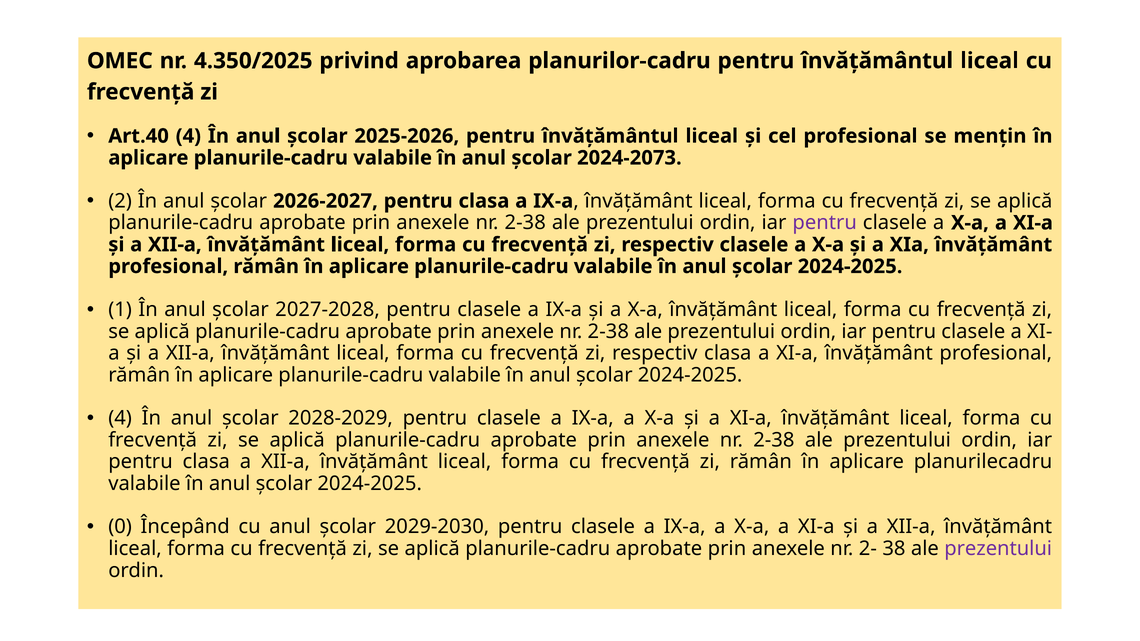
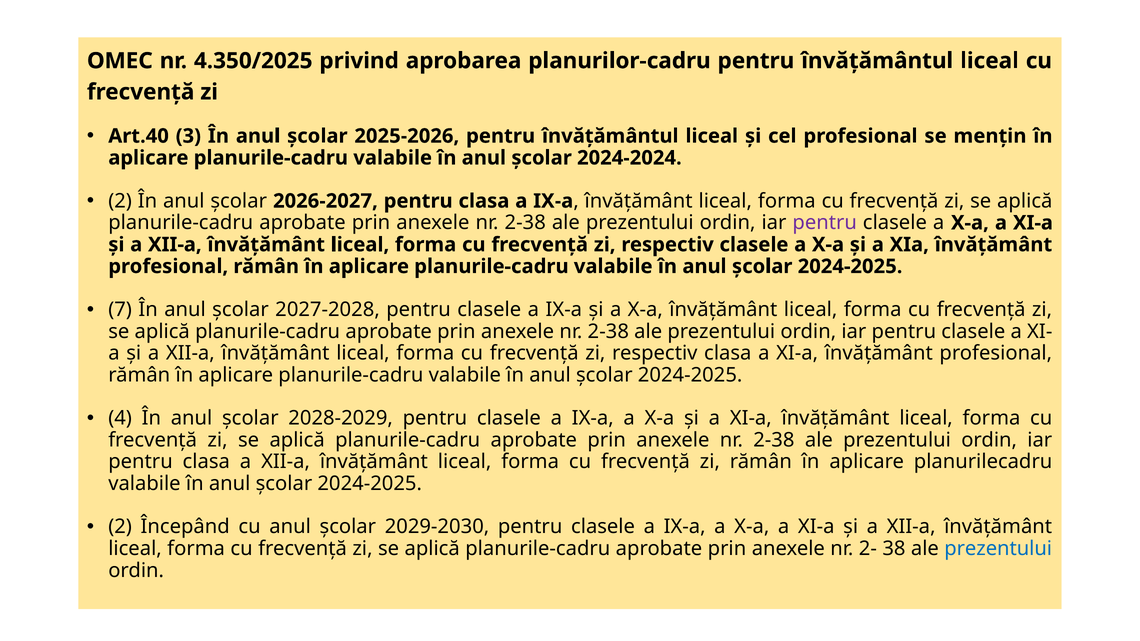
Art.40 4: 4 -> 3 (188, 136)
2024-2073: 2024-2073 -> 2024-2024 (629, 158)
1: 1 -> 7 (120, 310)
0: 0 -> 2 (120, 527)
prezentului colour: purple -> blue (998, 549)
